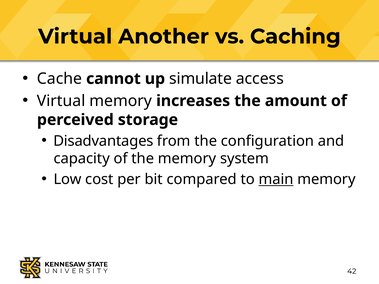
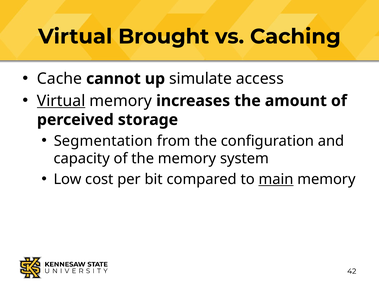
Another: Another -> Brought (164, 37)
Virtual underline: none -> present (61, 101)
Disadvantages: Disadvantages -> Segmentation (103, 141)
